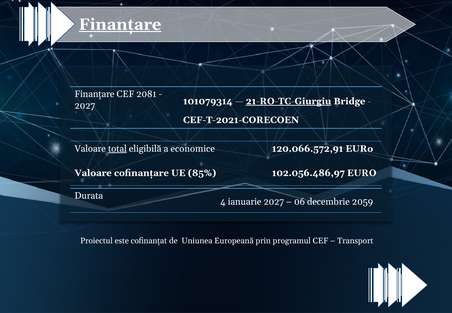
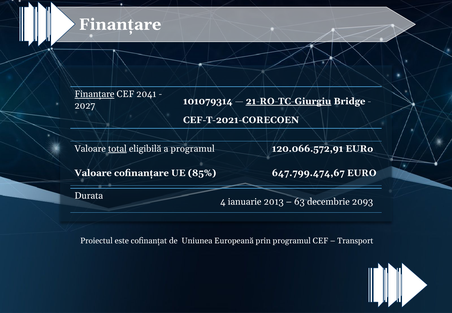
Finanțare underline: present -> none (120, 24)
Finanțare underline: none -> present (95, 94)
2081: 2081 -> 2041 (146, 94)
a economice: economice -> programul (193, 149)
102.056.486,97: 102.056.486,97 -> 647.799.474,67 (308, 173)
ianuarie 2027: 2027 -> 2013 (274, 202)
06: 06 -> 63 (299, 202)
2059: 2059 -> 2093 (363, 202)
